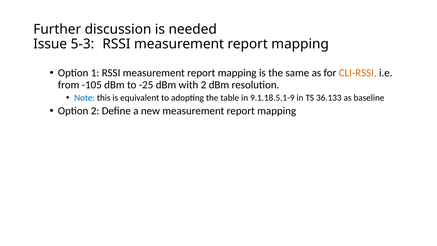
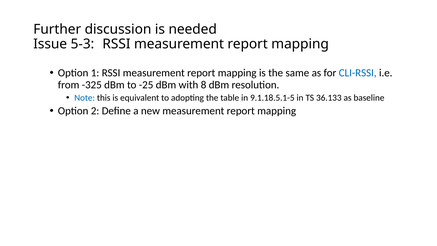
CLI-RSSI colour: orange -> blue (358, 73)
-105: -105 -> -325 (92, 85)
with 2: 2 -> 8 (204, 85)
9.1.18.5.1-9: 9.1.18.5.1-9 -> 9.1.18.5.1-5 (272, 98)
